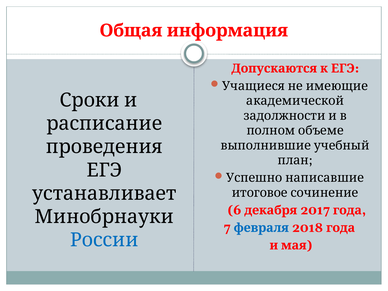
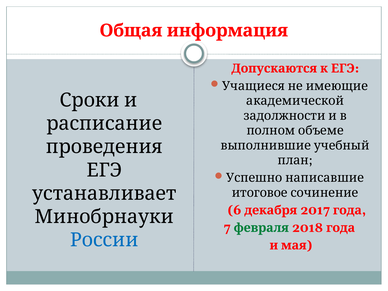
февраля colour: blue -> green (261, 228)
